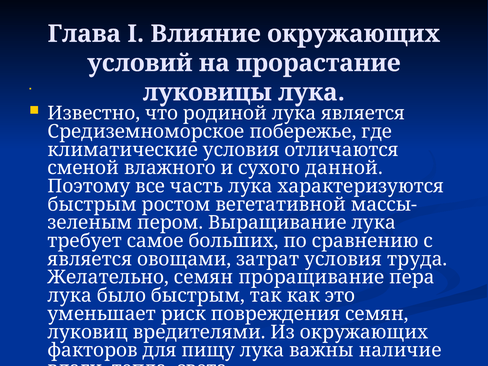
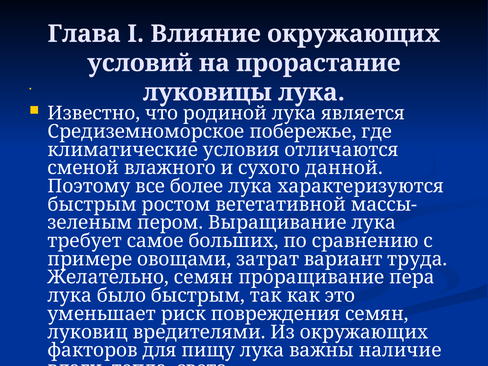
часть: часть -> более (197, 186)
является: является -> примере (90, 259)
затрат условия: условия -> вариант (343, 259)
